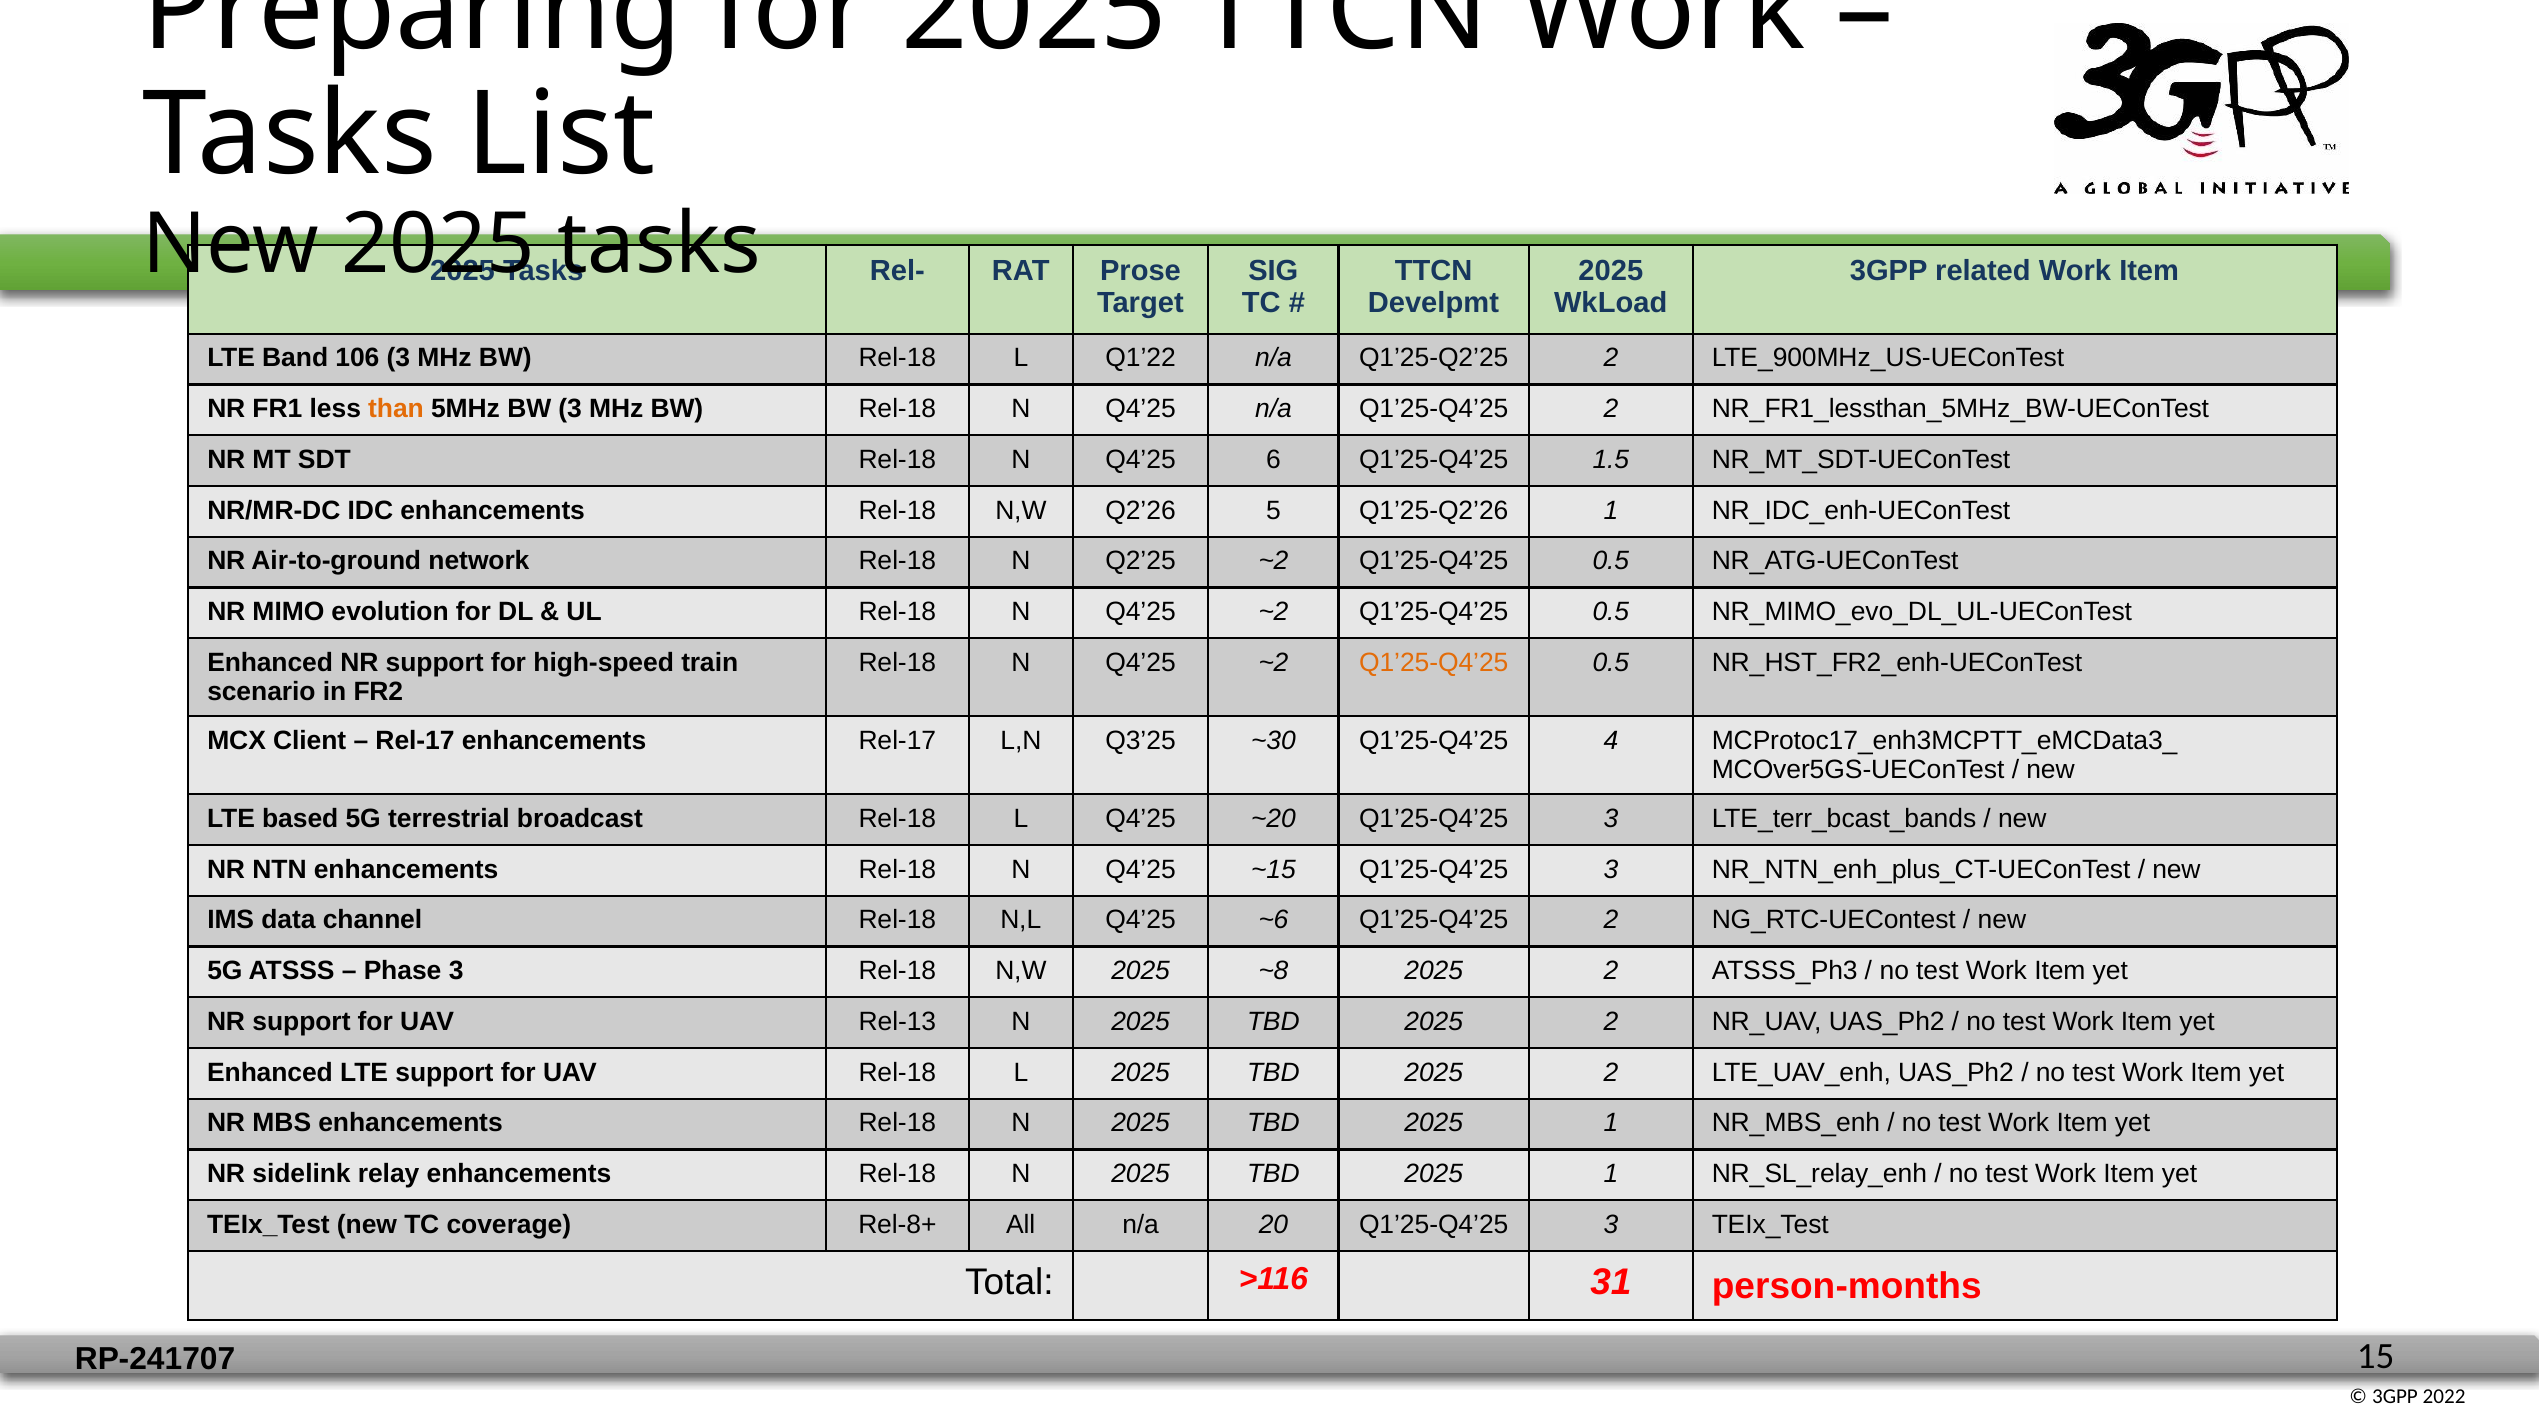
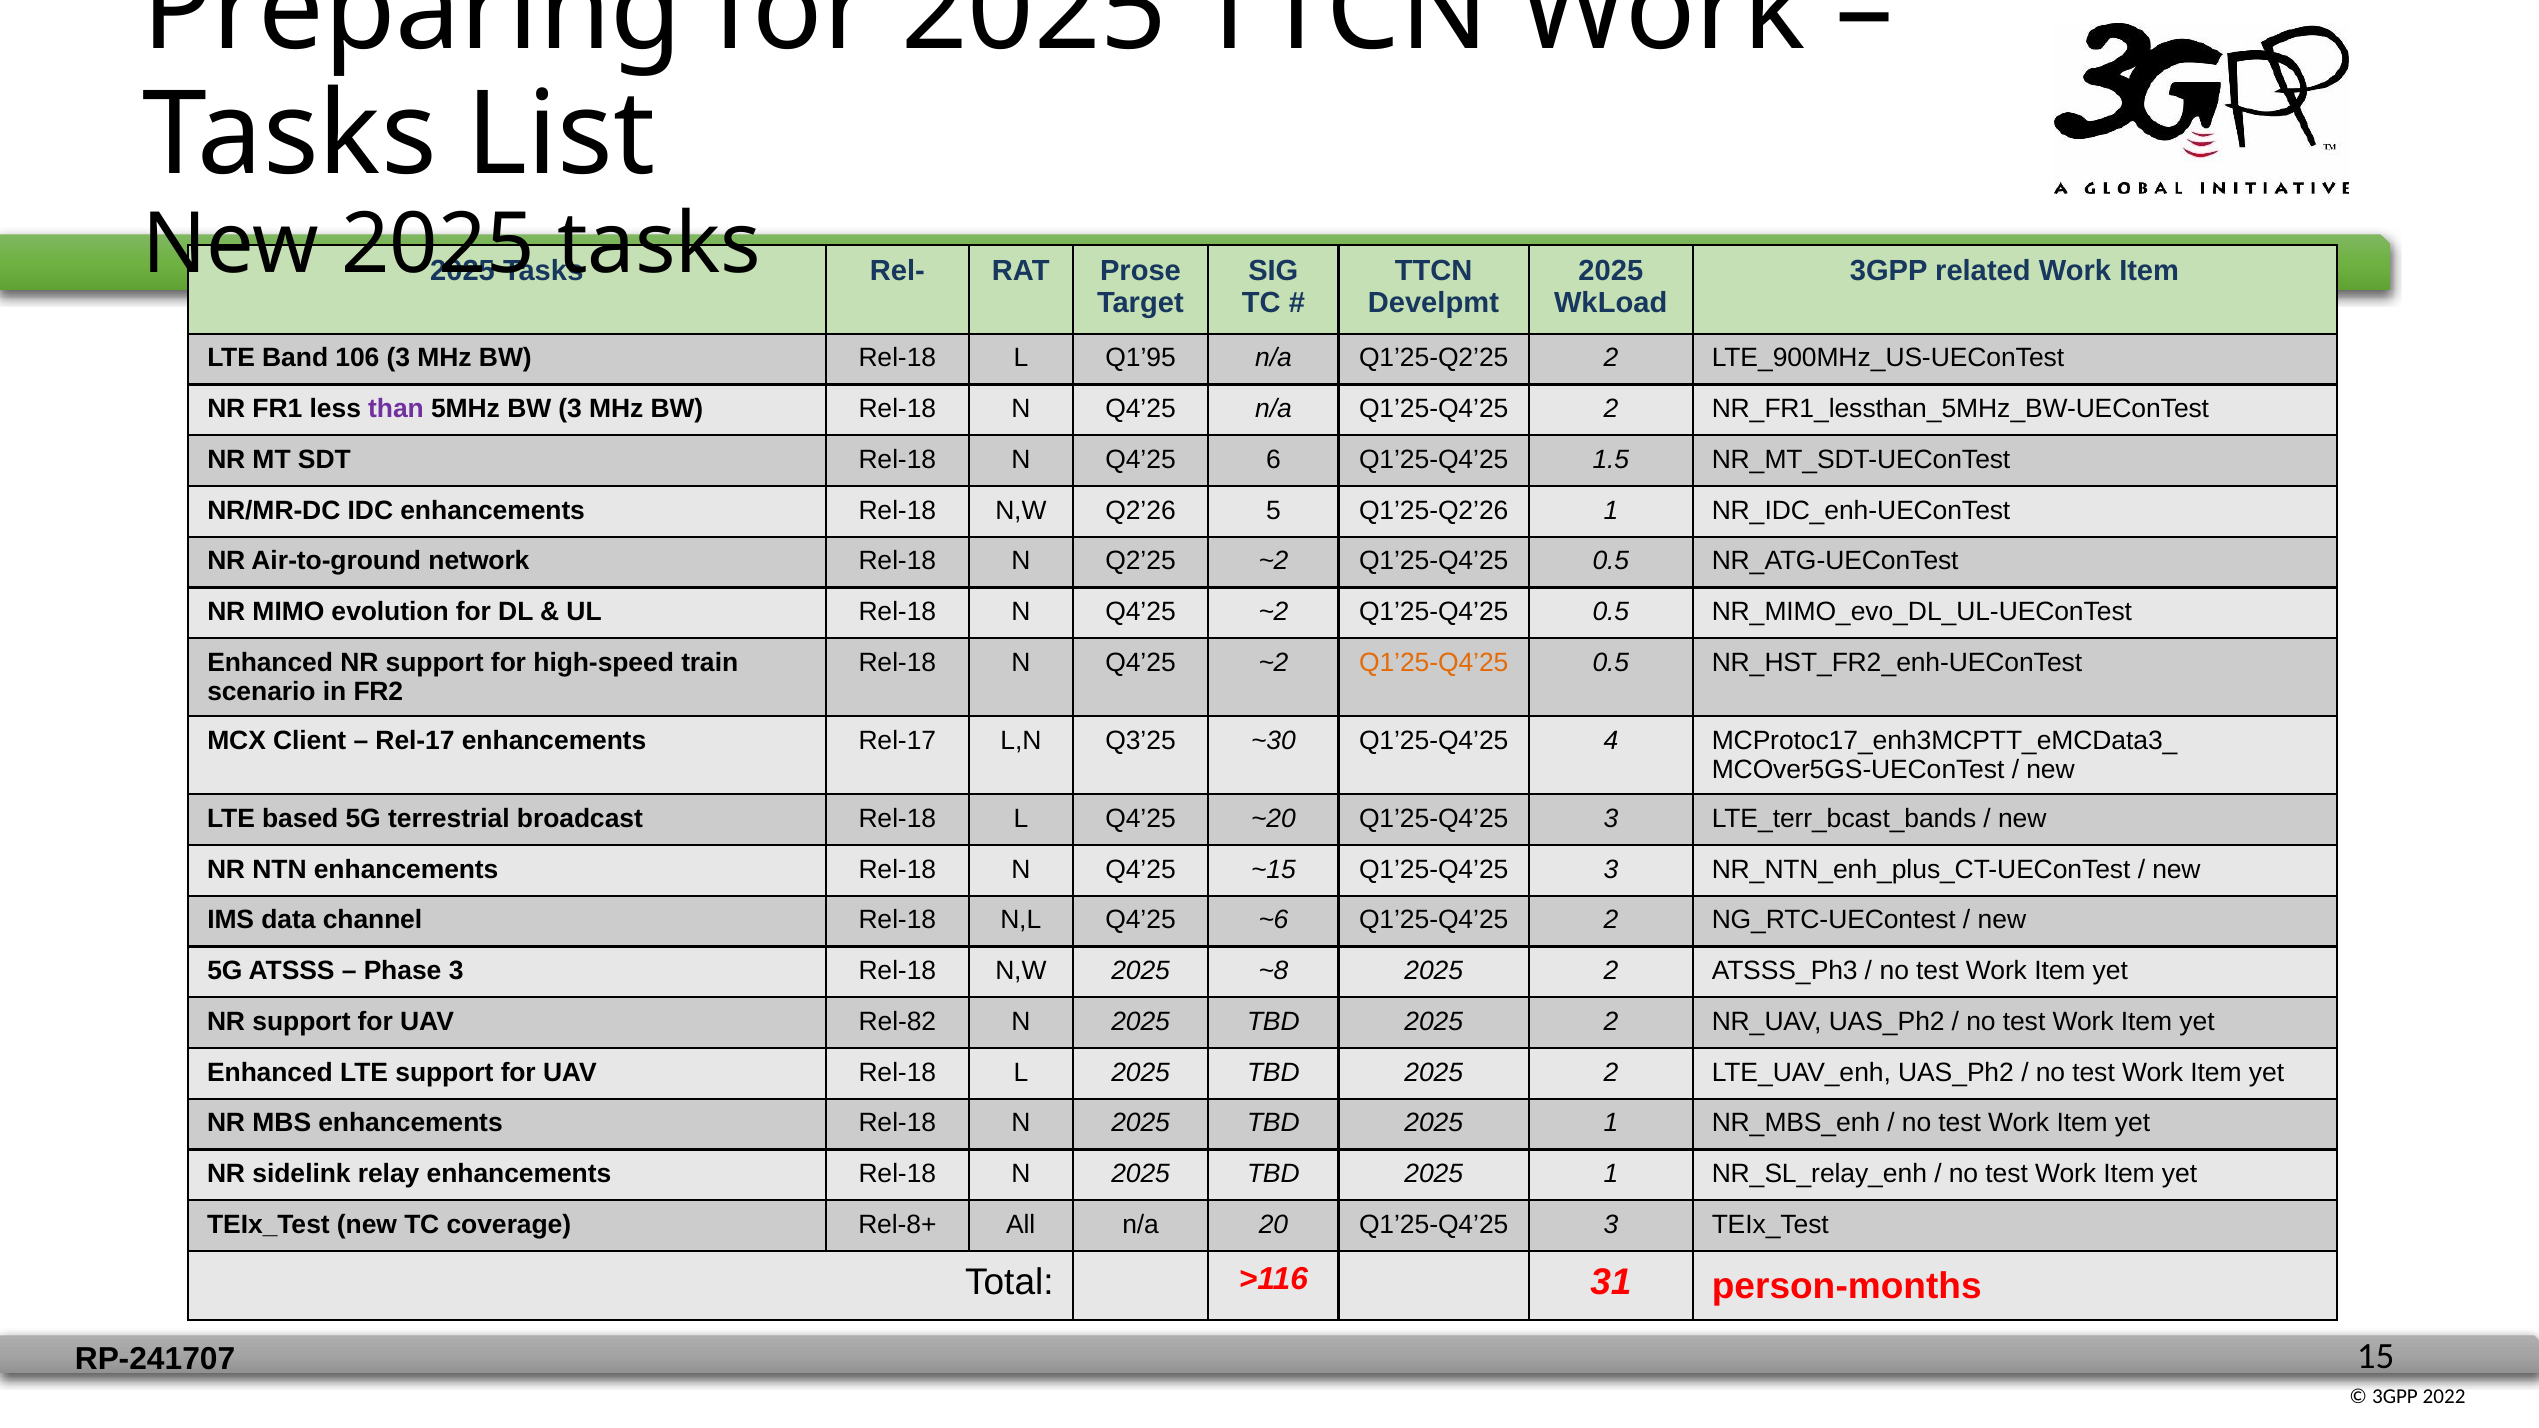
Q1’22: Q1’22 -> Q1’95 (1141, 358)
than colour: orange -> purple (396, 409)
Rel-13: Rel-13 -> Rel-82 (897, 1022)
